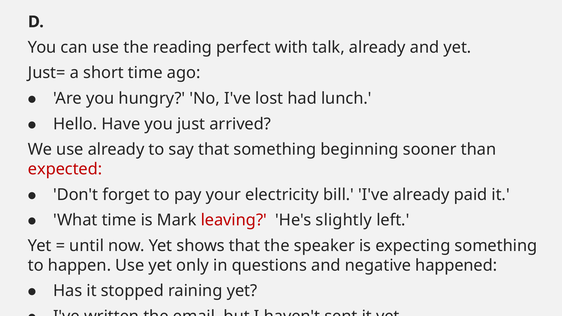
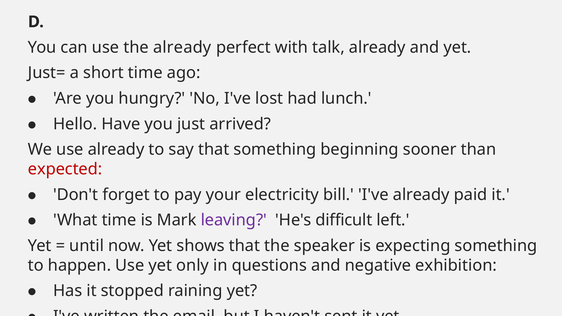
the reading: reading -> already (182, 47)
leaving colour: red -> purple (234, 220)
slightly: slightly -> difficult (344, 220)
happened: happened -> exhibition (456, 265)
